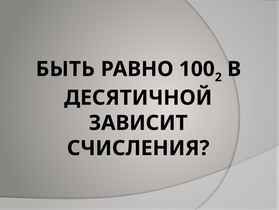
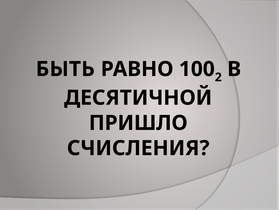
ЗАВИСИТ: ЗАВИСИТ -> ПРИШЛО (138, 123)
